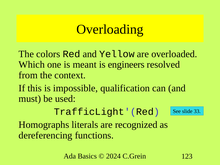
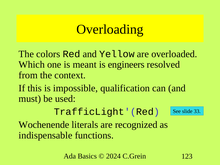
Homographs: Homographs -> Wochenende (44, 125)
dereferencing: dereferencing -> indispensable (46, 135)
